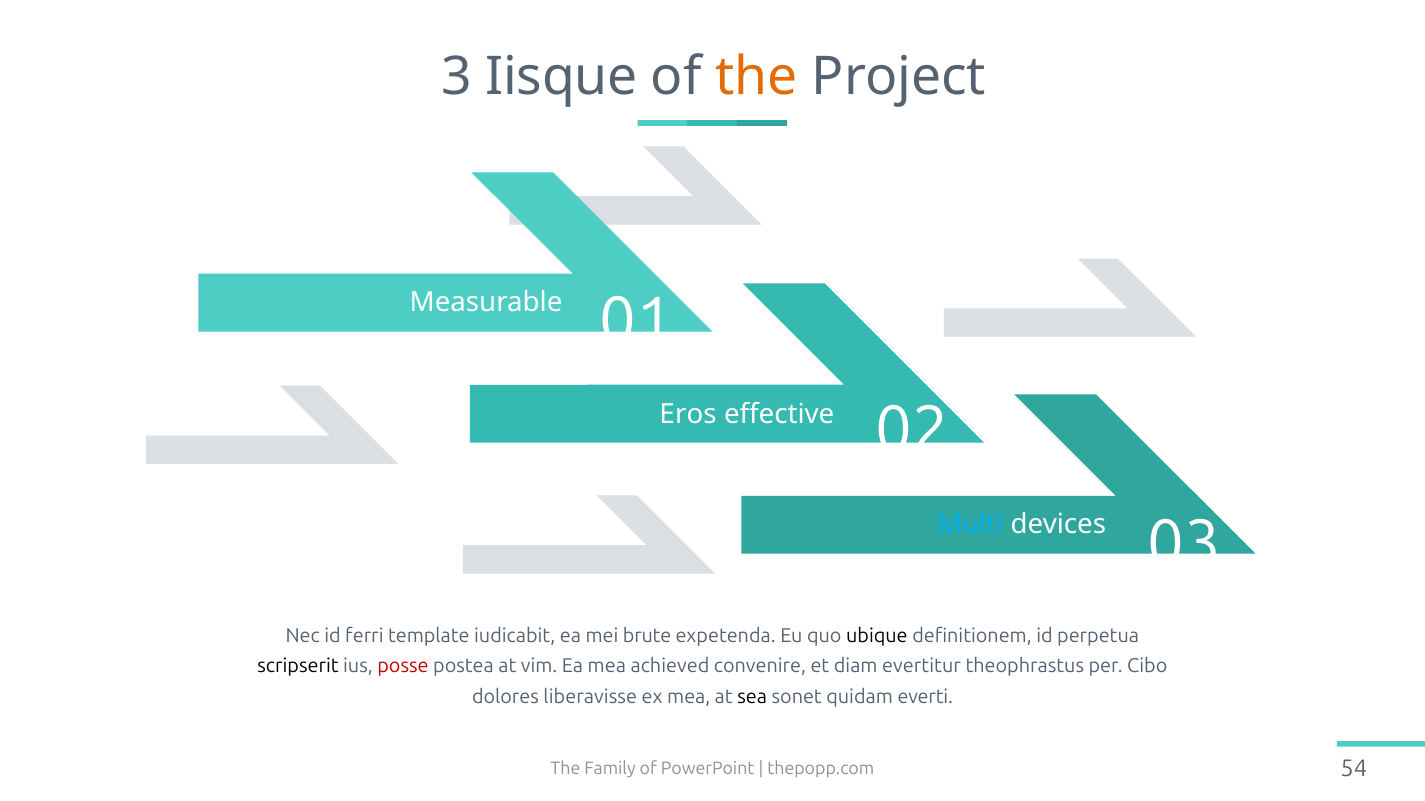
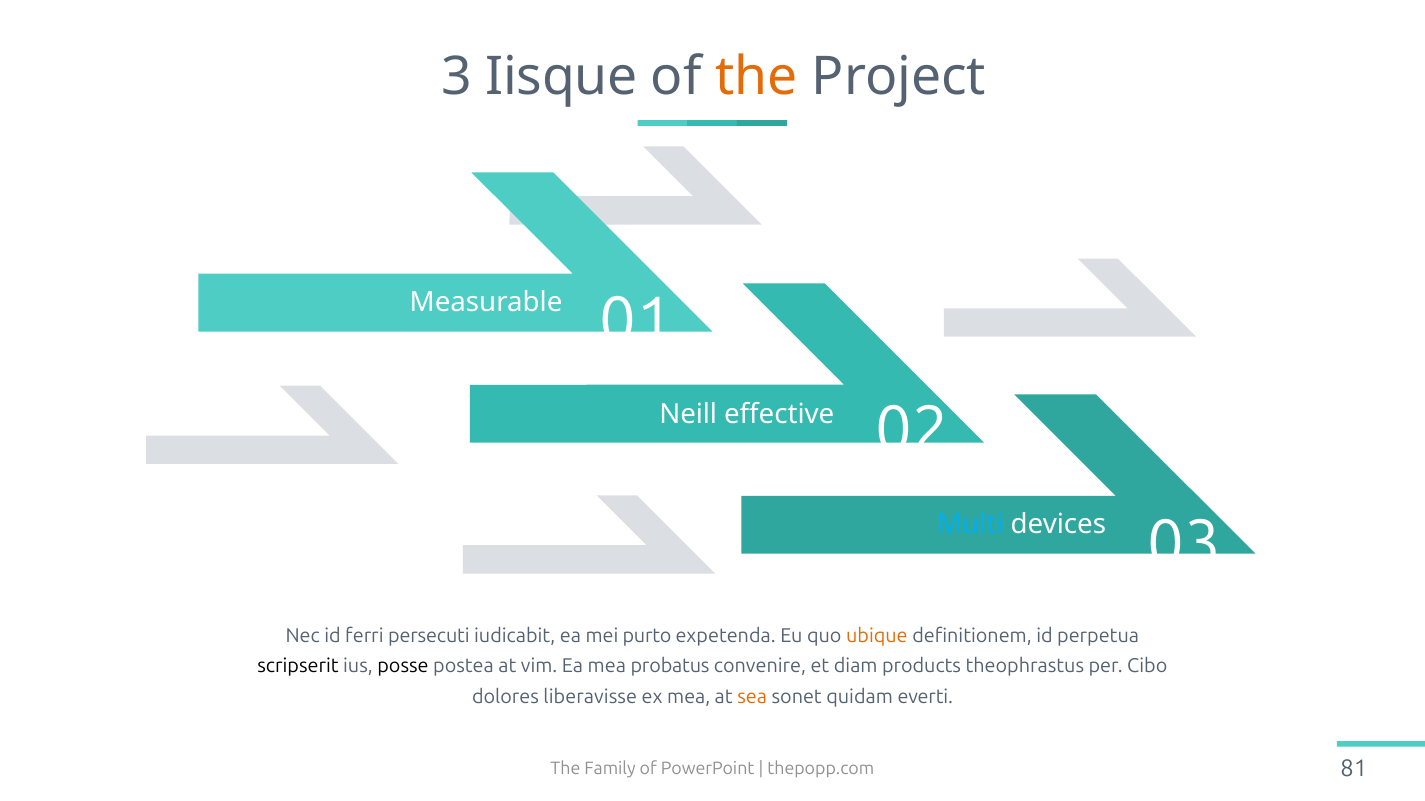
Eros: Eros -> Neill (688, 415)
template: template -> persecuti (429, 636)
brute: brute -> purto (647, 636)
ubique colour: black -> orange (877, 636)
posse colour: red -> black (403, 667)
achieved: achieved -> probatus (670, 667)
evertitur: evertitur -> products (922, 667)
sea colour: black -> orange (752, 698)
54: 54 -> 81 (1354, 769)
